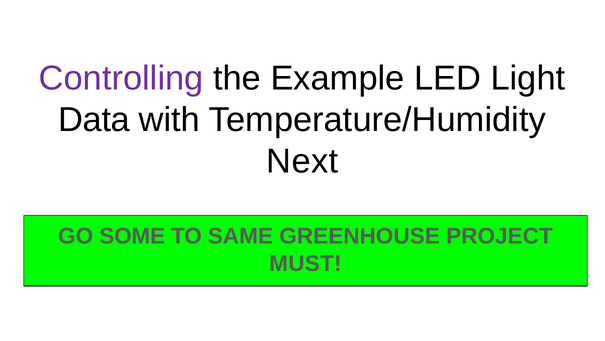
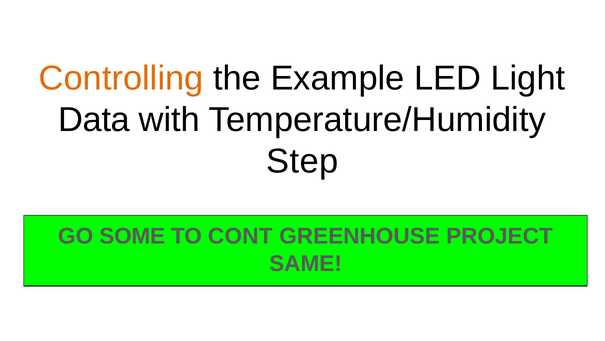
Controlling colour: purple -> orange (121, 78)
Next: Next -> Step (302, 161)
SAME: SAME -> CONT (240, 236)
MUST: MUST -> SAME (306, 263)
